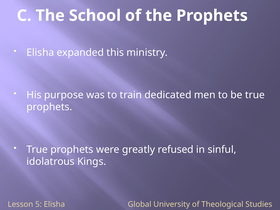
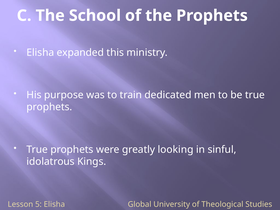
refused: refused -> looking (176, 149)
